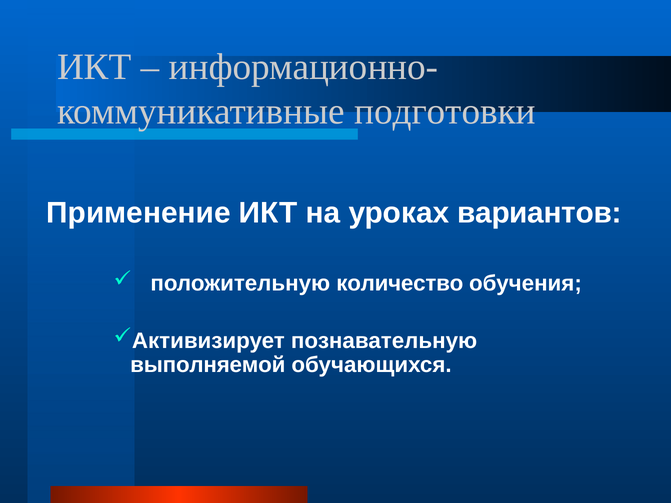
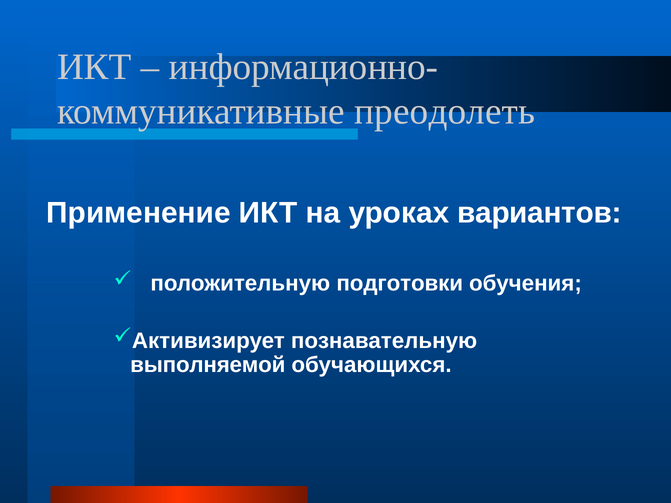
подготовки: подготовки -> преодолеть (445, 112)
количество: количество -> подготовки (400, 284)
